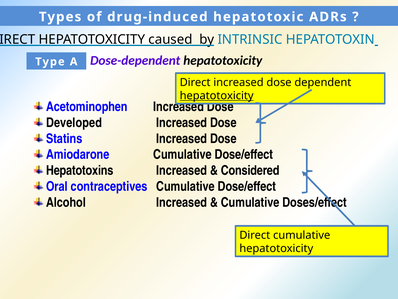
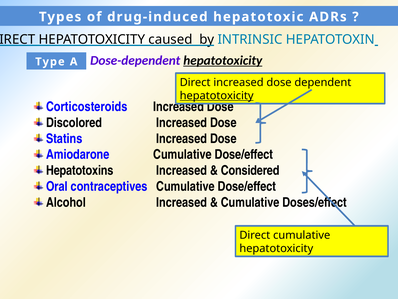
hepatotoxicity underline: none -> present (223, 60)
Acetominophen: Acetominophen -> Corticosteroids (87, 107)
Developed: Developed -> Discolored (74, 122)
